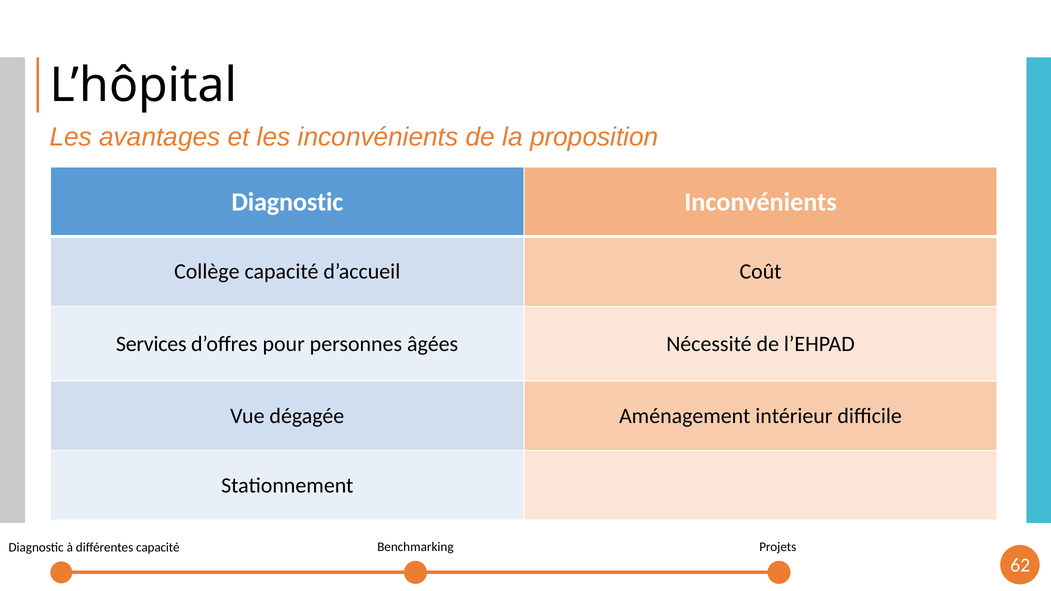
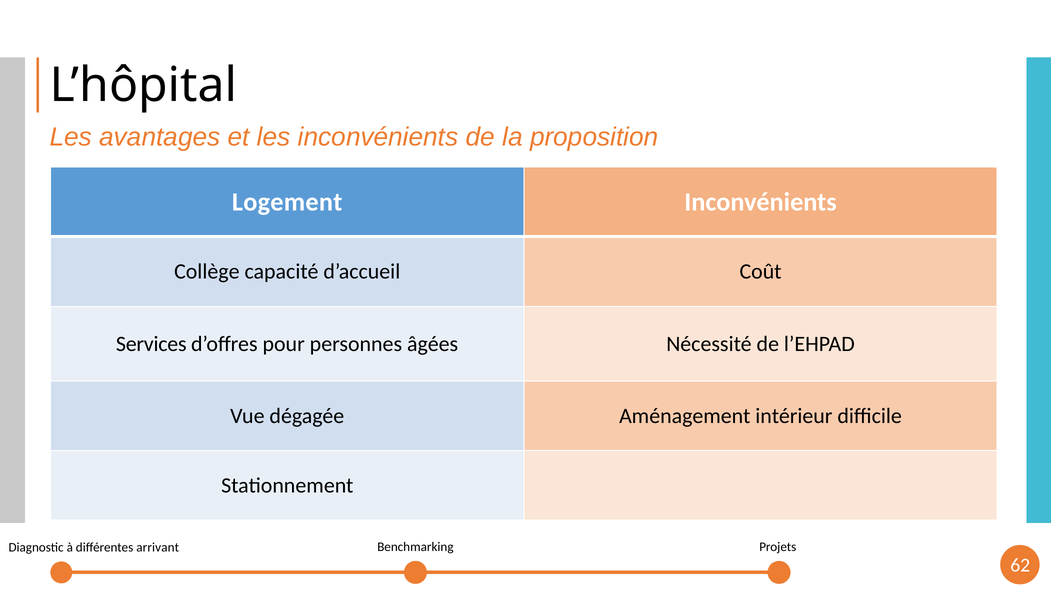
Diagnostic: Diagnostic -> Logement (287, 202)
différentes capacité: capacité -> arrivant (158, 547)
